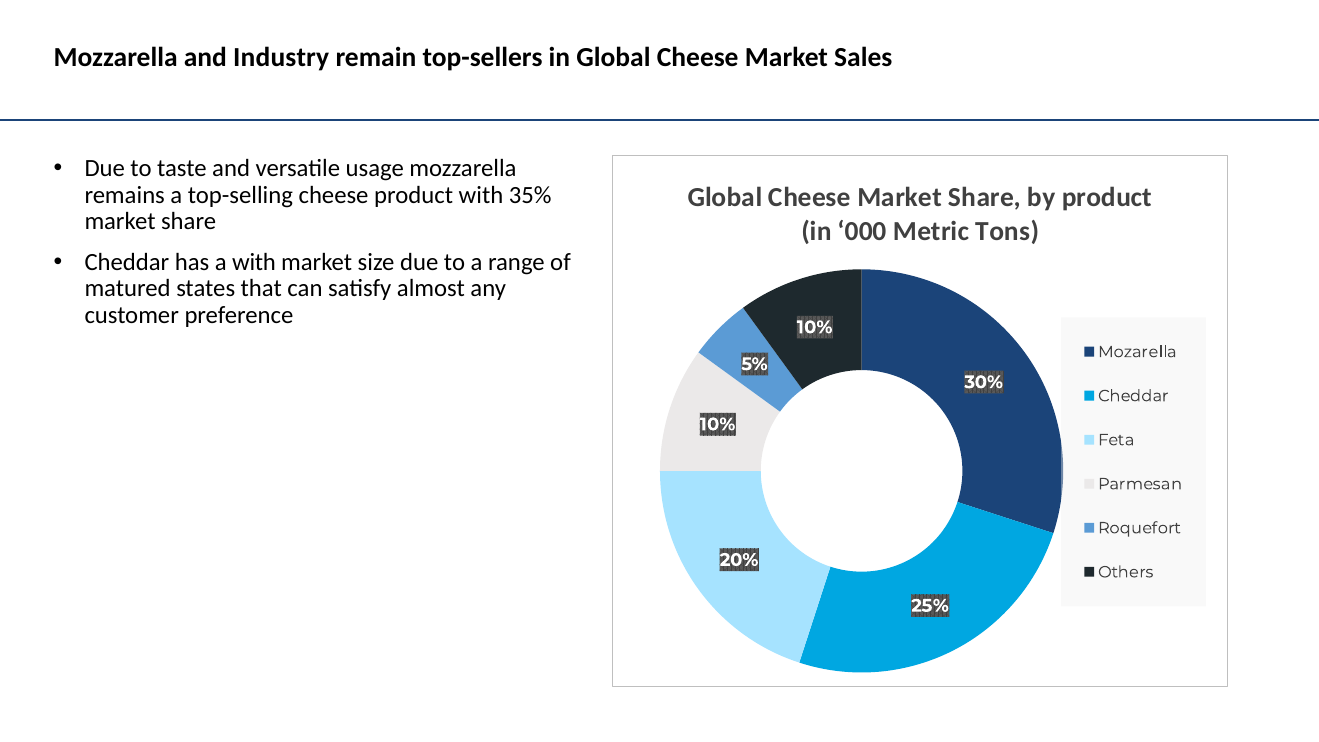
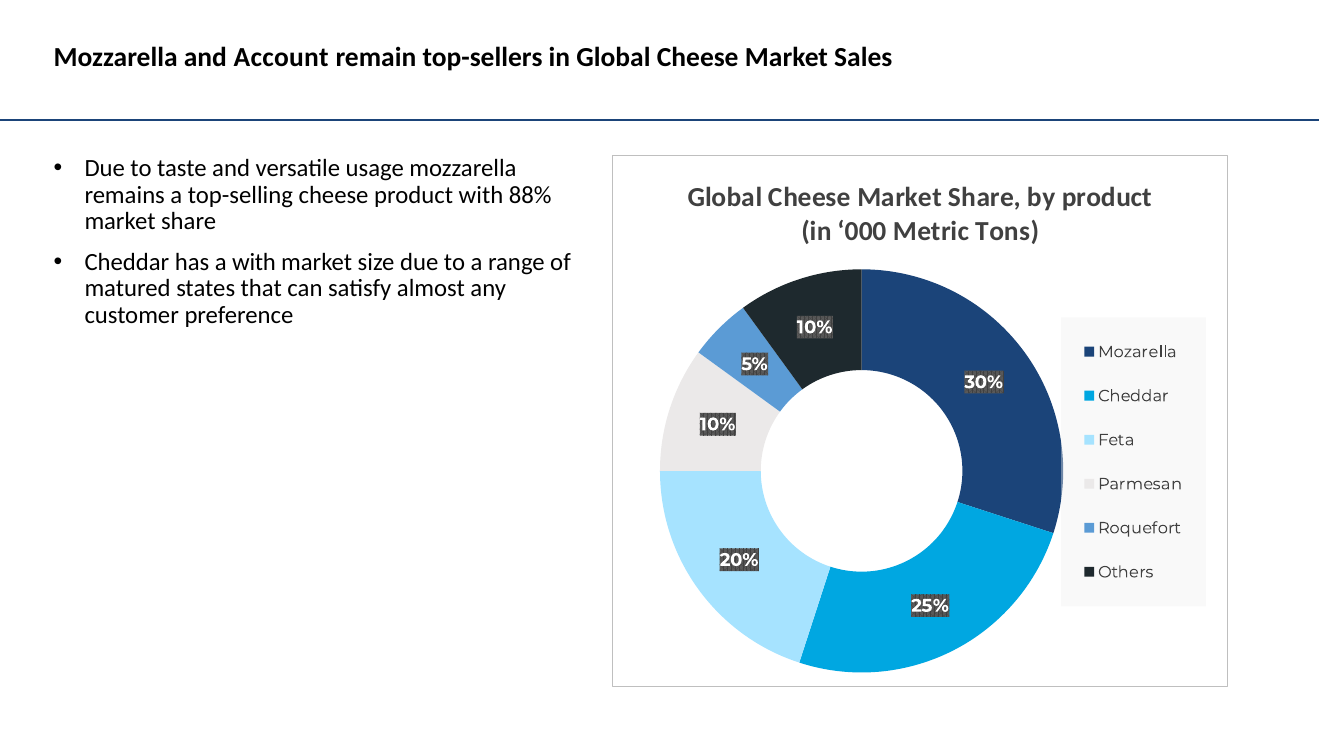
Industry: Industry -> Account (281, 58)
35%: 35% -> 88% (530, 195)
